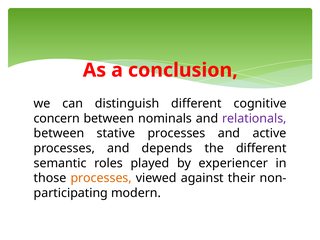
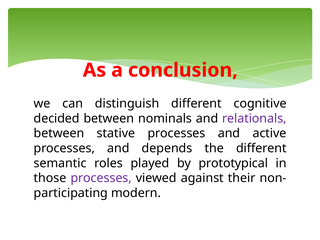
concern: concern -> decided (57, 118)
experiencer: experiencer -> prototypical (233, 163)
processes colour: orange -> purple (101, 178)
